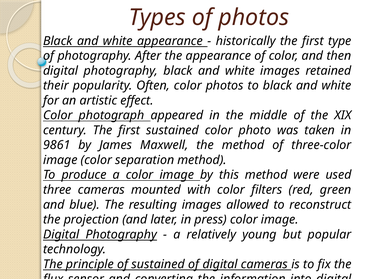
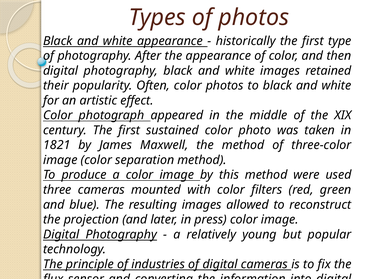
9861: 9861 -> 1821 (57, 145)
of sustained: sustained -> industries (158, 264)
